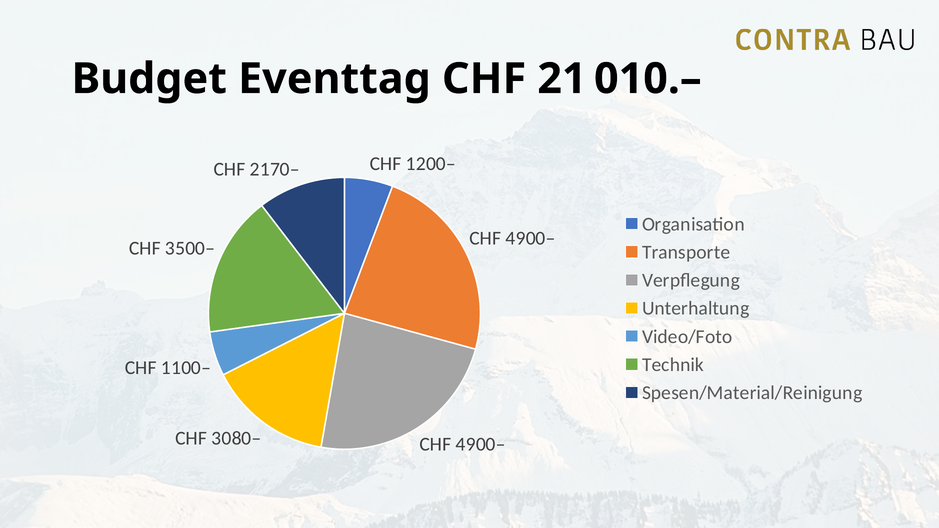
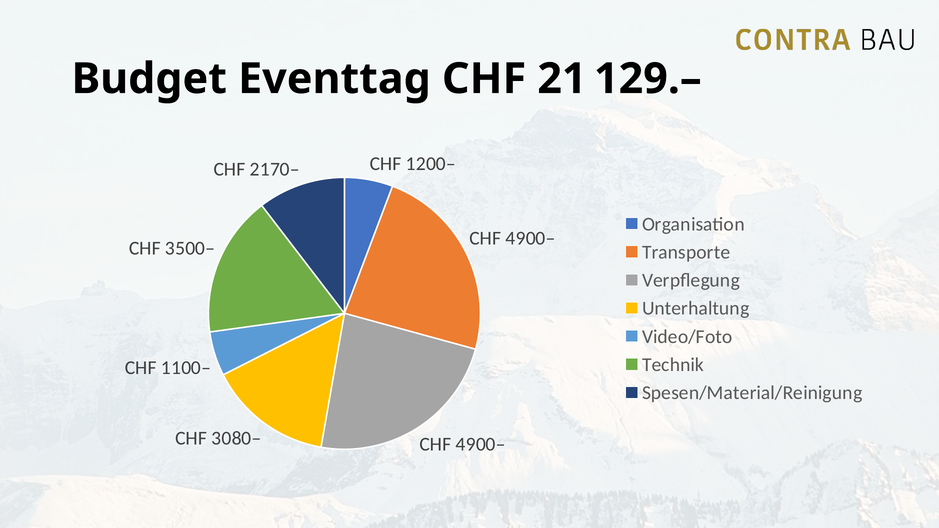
010.–: 010.– -> 129.– (648, 79)
